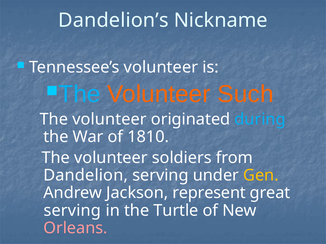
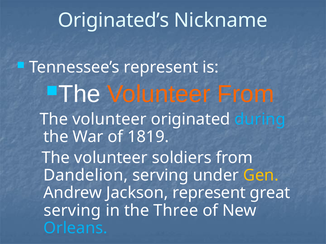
Dandelion’s: Dandelion’s -> Originated’s (114, 20)
Tennessee’s volunteer: volunteer -> represent (161, 67)
The colour: light blue -> white (79, 94)
Volunteer Such: Such -> From (246, 94)
1810: 1810 -> 1819 (148, 137)
Turtle: Turtle -> Three (176, 211)
Orleans colour: pink -> light blue (75, 228)
